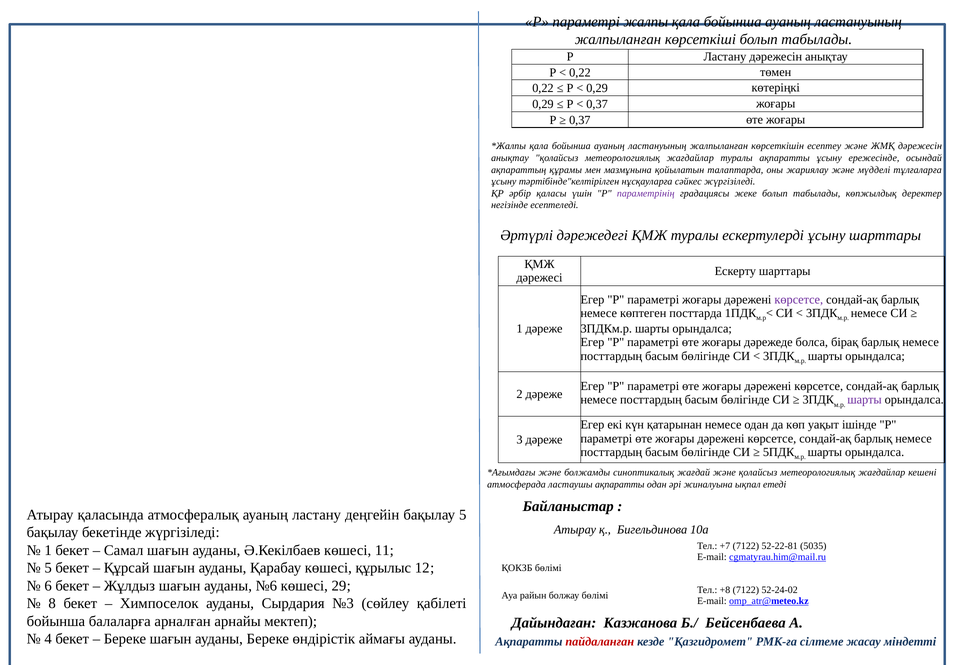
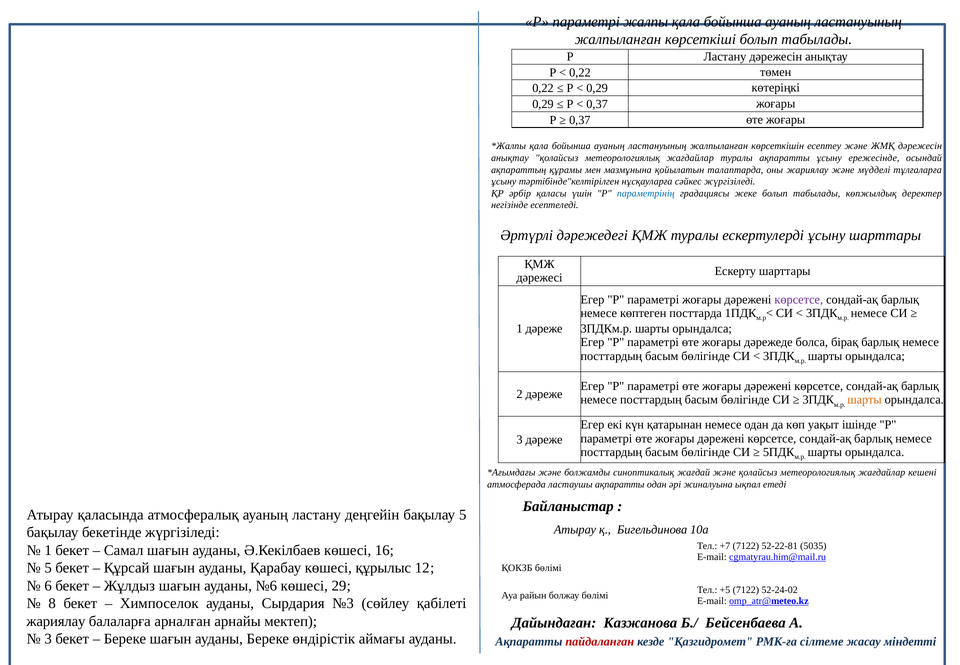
параметрінің colour: purple -> blue (646, 193)
шарты colour: purple -> orange (865, 400)
11: 11 -> 16 (384, 550)
+8: +8 -> +5 (725, 589)
бойынша: бойынша -> жариялау (56, 621)
4: 4 -> 3 (48, 639)
